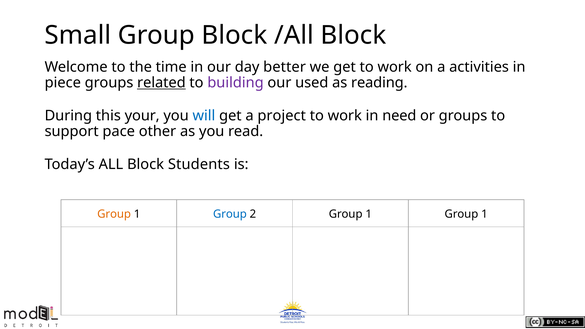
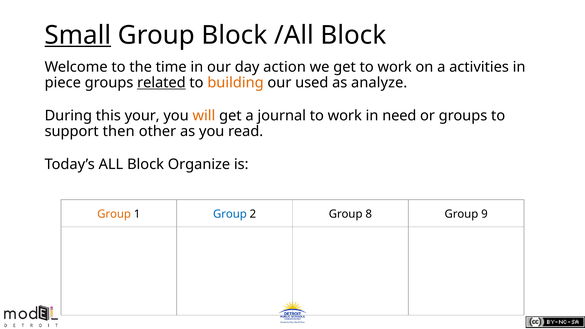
Small underline: none -> present (78, 35)
better: better -> action (285, 67)
building colour: purple -> orange (236, 83)
reading: reading -> analyze (379, 83)
will colour: blue -> orange (204, 116)
project: project -> journal (282, 116)
pace: pace -> then (119, 131)
Students: Students -> Organize (199, 164)
2 Group 1: 1 -> 8 (369, 214)
1: 1 -> 9 (484, 214)
